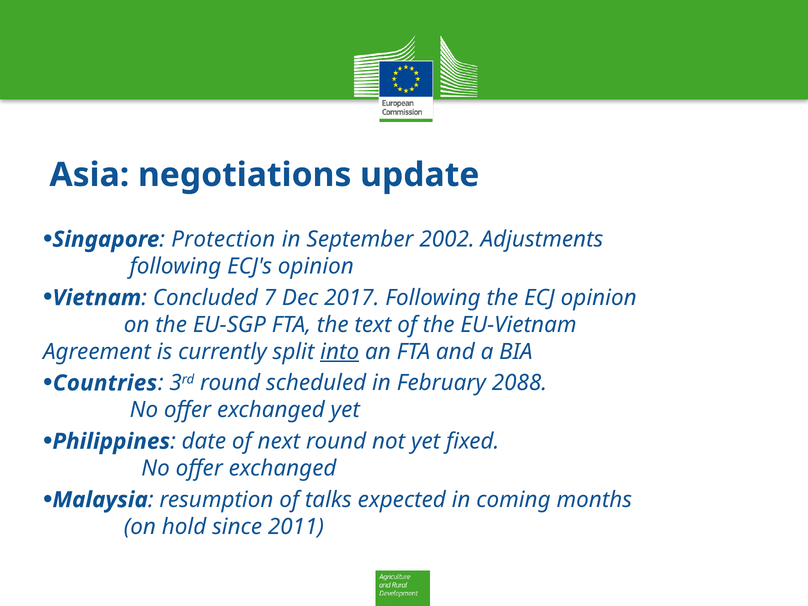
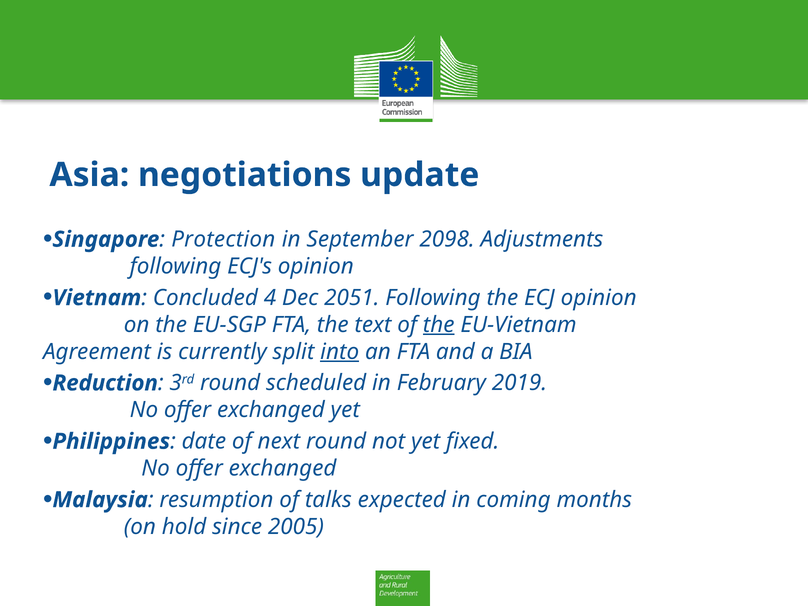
2002: 2002 -> 2098 (447, 239)
7: 7 -> 4 (270, 298)
2017: 2017 -> 2051 (352, 298)
the underline: none -> present (439, 325)
Countries: Countries -> Reduction (105, 383)
2088: 2088 -> 2019 (519, 383)
2011: 2011 -> 2005 (296, 527)
